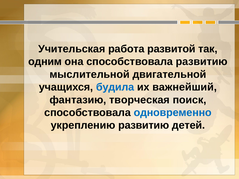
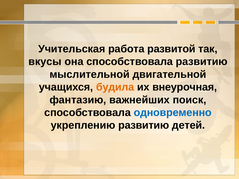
одним: одним -> вкусы (45, 62)
будила colour: blue -> orange (115, 87)
важнейший: важнейший -> внеурочная (185, 87)
творческая: творческая -> важнейших (139, 100)
